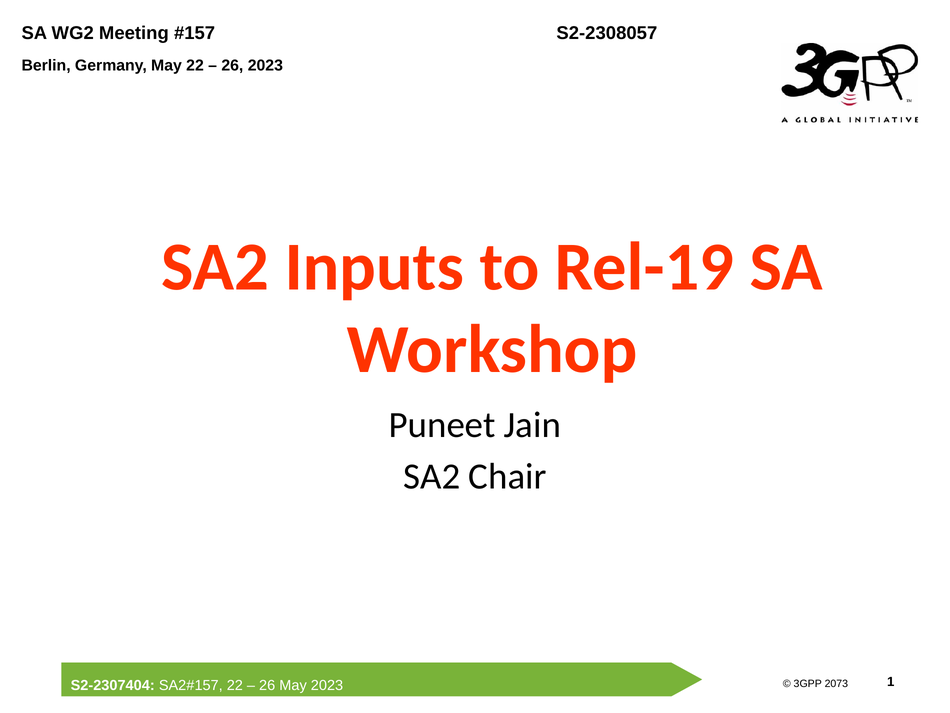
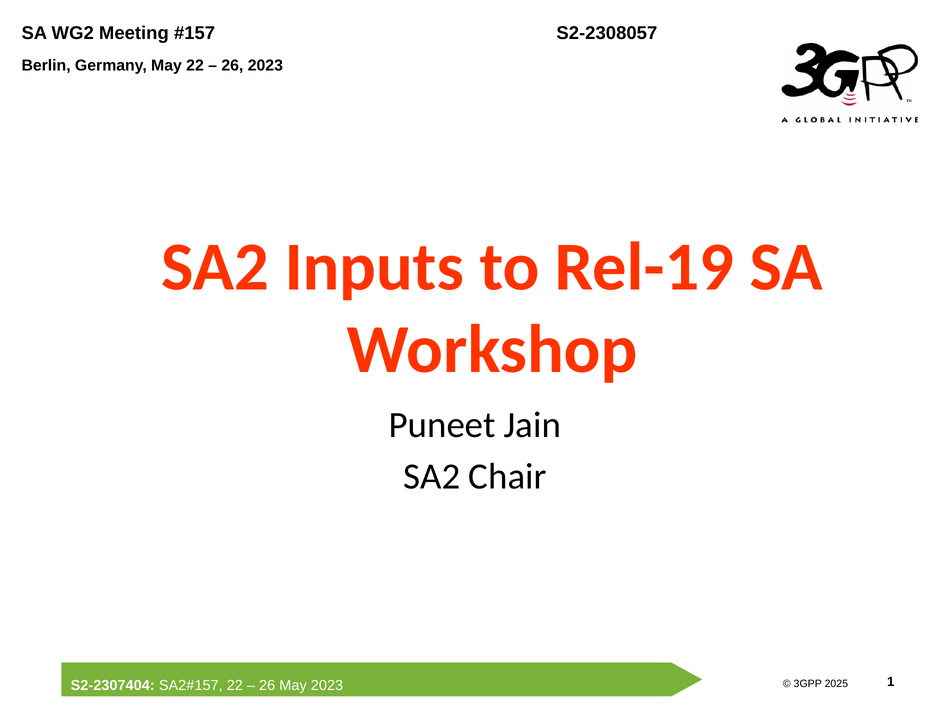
2073: 2073 -> 2025 (836, 683)
